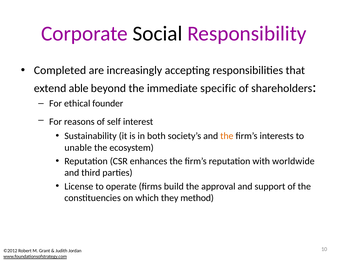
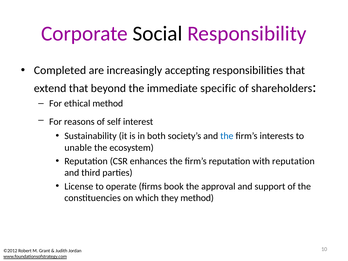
extend able: able -> that (79, 88)
ethical founder: founder -> method (108, 104)
the colour: orange -> blue (227, 136)
with worldwide: worldwide -> reputation (293, 161)
build: build -> book (174, 186)
